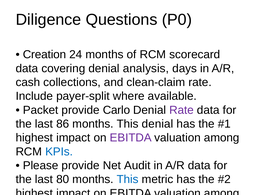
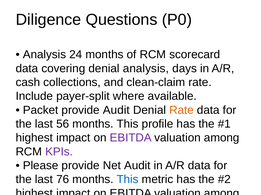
Creation: Creation -> Analysis (44, 55)
provide Carlo: Carlo -> Audit (116, 110)
Rate colour: purple -> orange (181, 110)
86: 86 -> 56 (63, 124)
This denial: denial -> profile (158, 124)
KPIs colour: blue -> purple (59, 152)
80: 80 -> 76 (63, 180)
